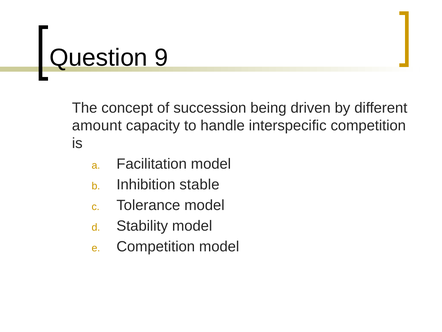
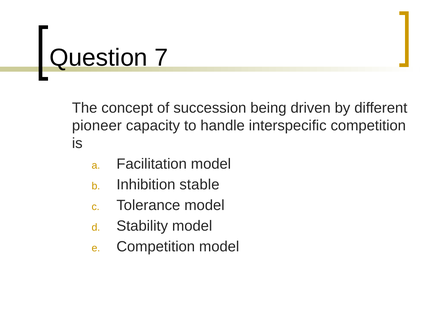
9: 9 -> 7 (161, 58)
amount: amount -> pioneer (97, 126)
